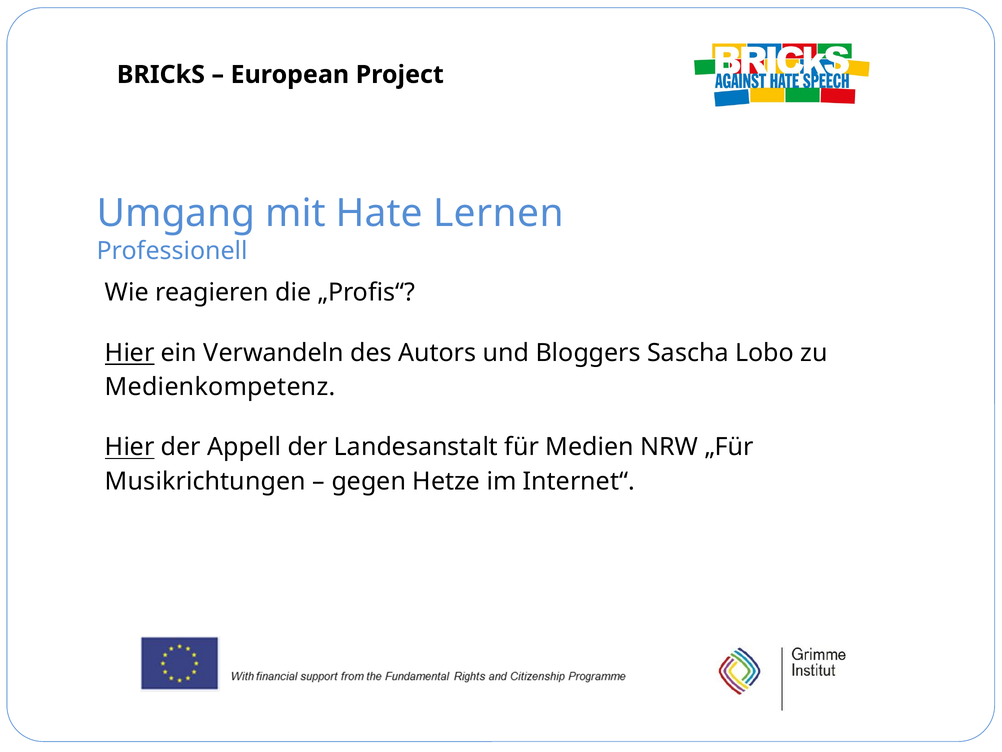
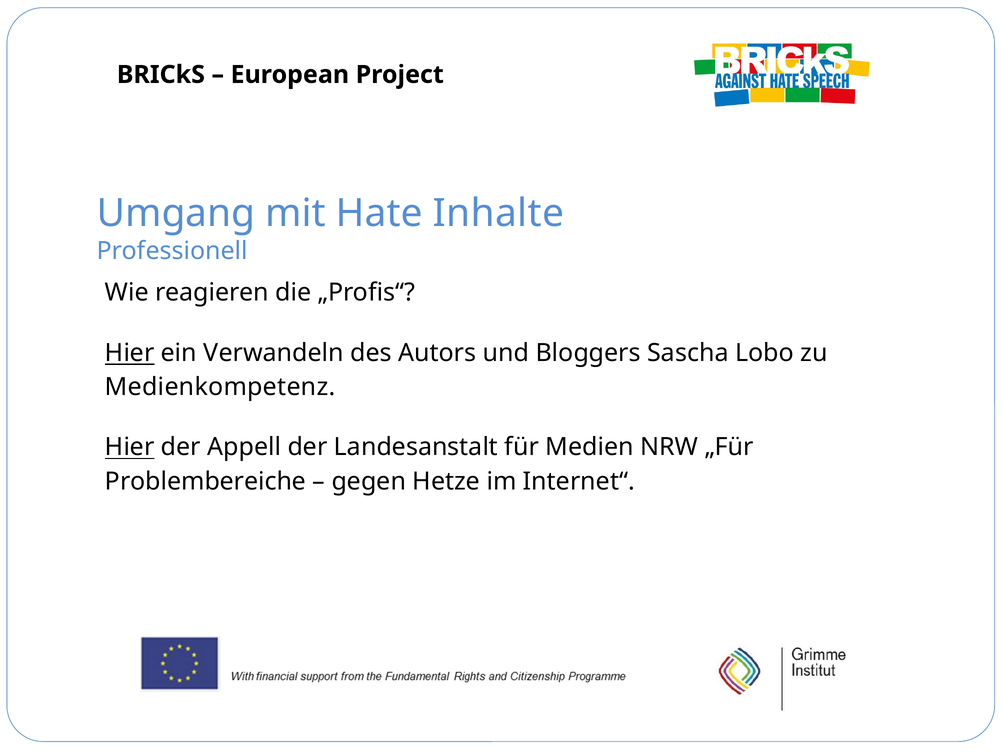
Lernen: Lernen -> Inhalte (498, 213)
Musikrichtungen: Musikrichtungen -> Problembereiche (206, 481)
